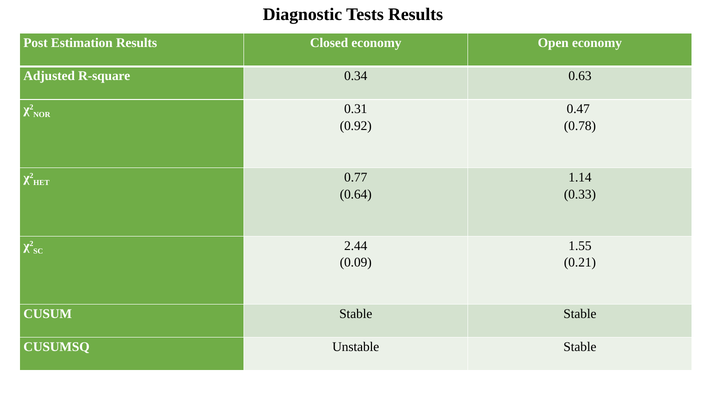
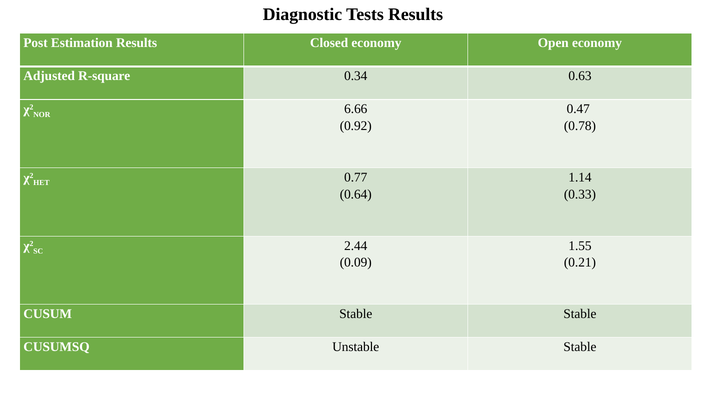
0.31: 0.31 -> 6.66 (356, 109)
